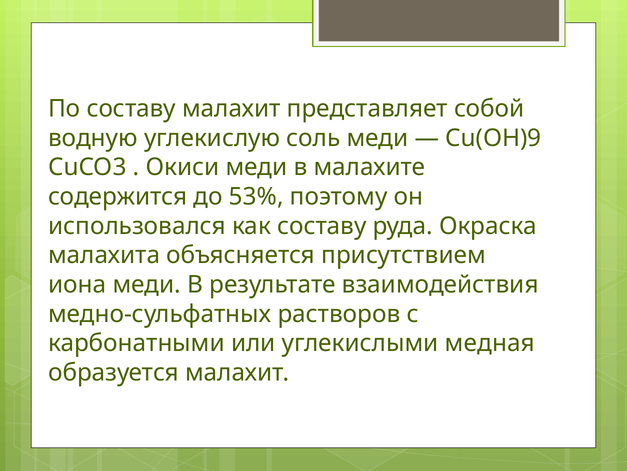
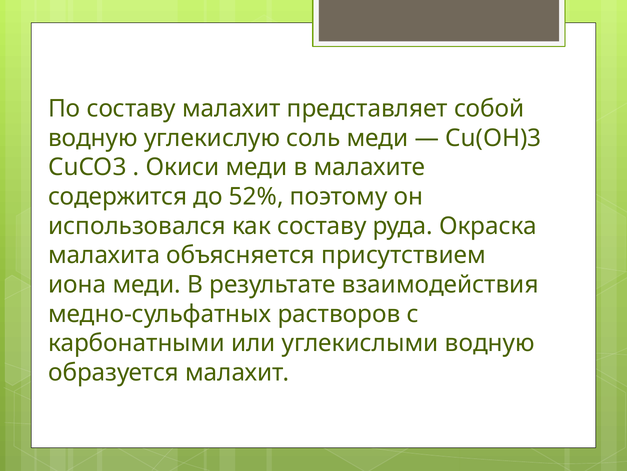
Cu(OH)9: Cu(OH)9 -> Cu(OH)3 (493, 138)
53%: 53% -> 52% (256, 196)
углекислыми медная: медная -> водную (490, 343)
